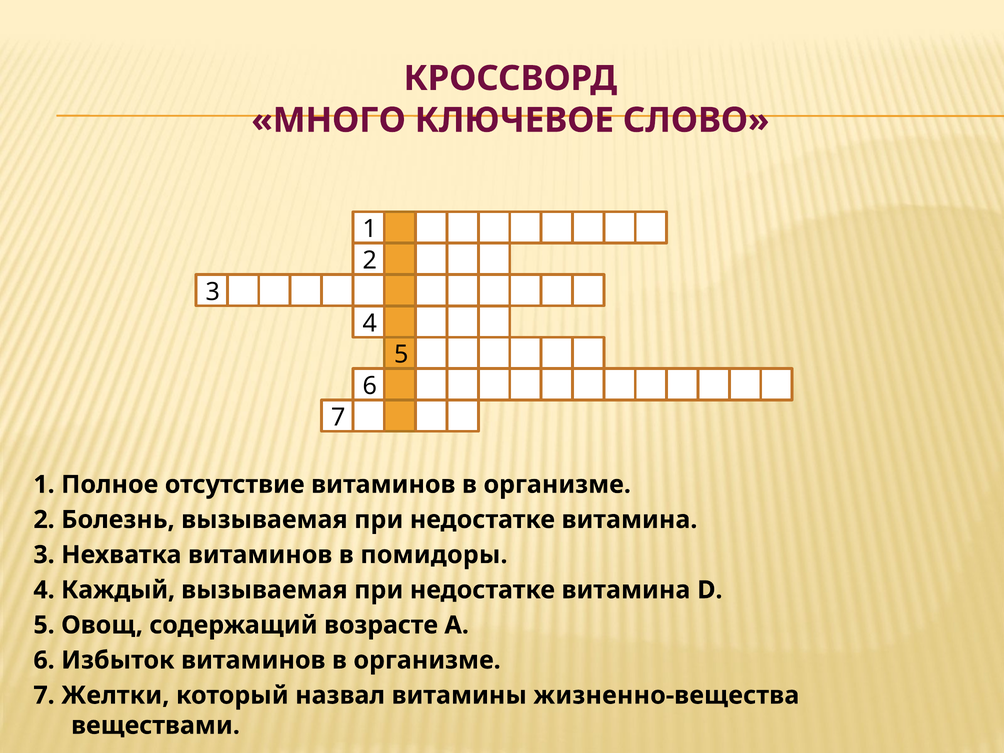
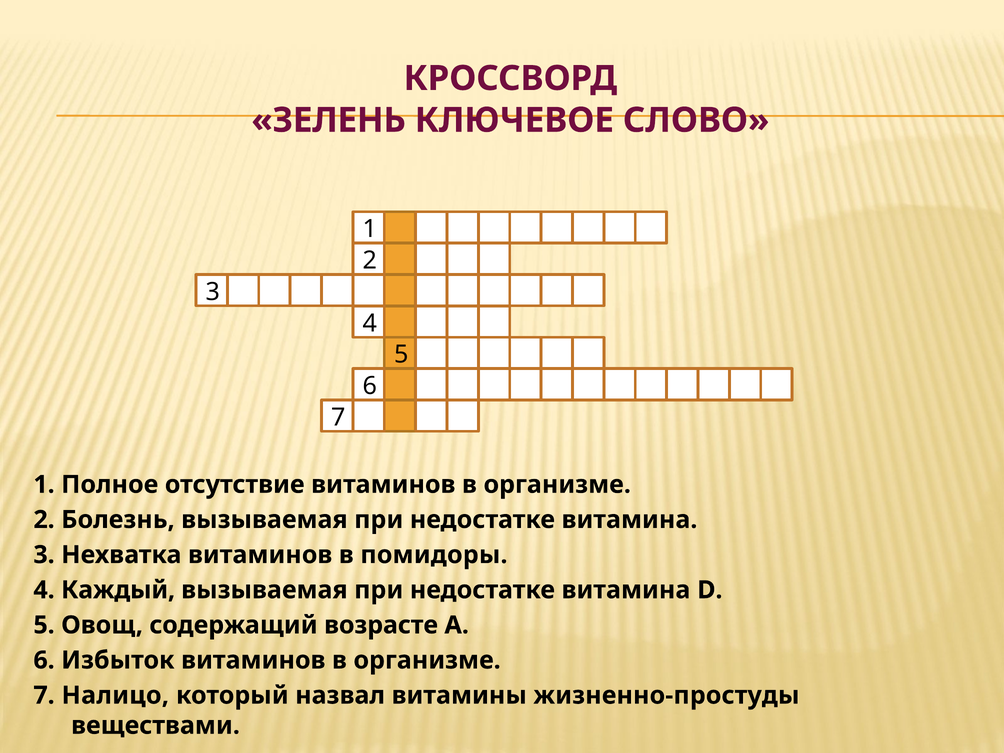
МНОГО: МНОГО -> ЗЕЛЕНЬ (329, 120)
Желтки: Желтки -> Налицо (115, 695)
жизненно-вещества: жизненно-вещества -> жизненно-простуды (666, 695)
